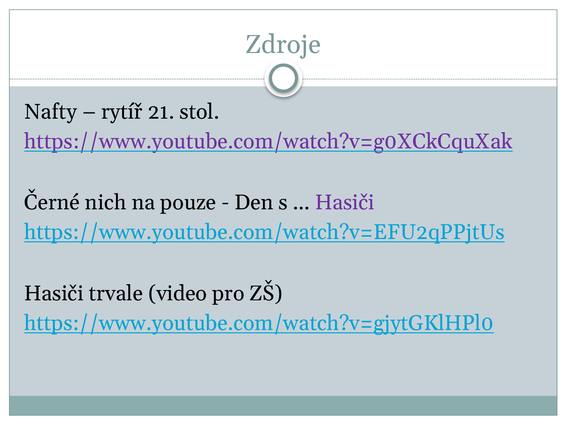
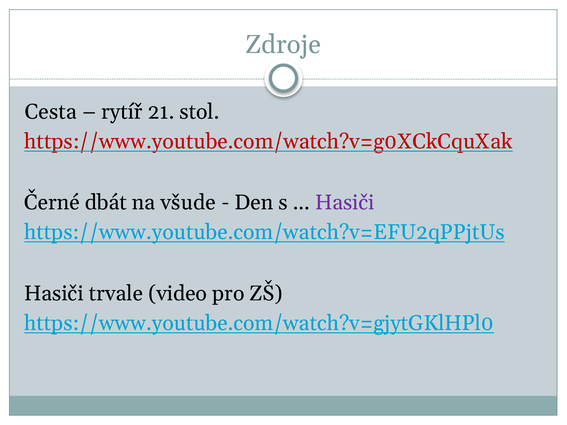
Nafty: Nafty -> Cesta (51, 112)
https://www.youtube.com/watch?v=g0XCkCquXak colour: purple -> red (268, 142)
nich: nich -> dbát (106, 203)
pouze: pouze -> všude (188, 203)
